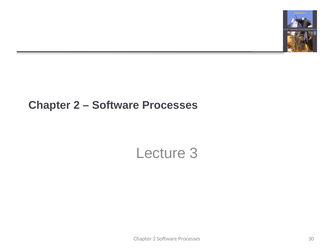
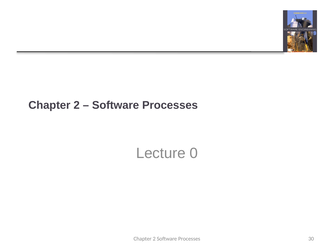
3: 3 -> 0 (194, 154)
